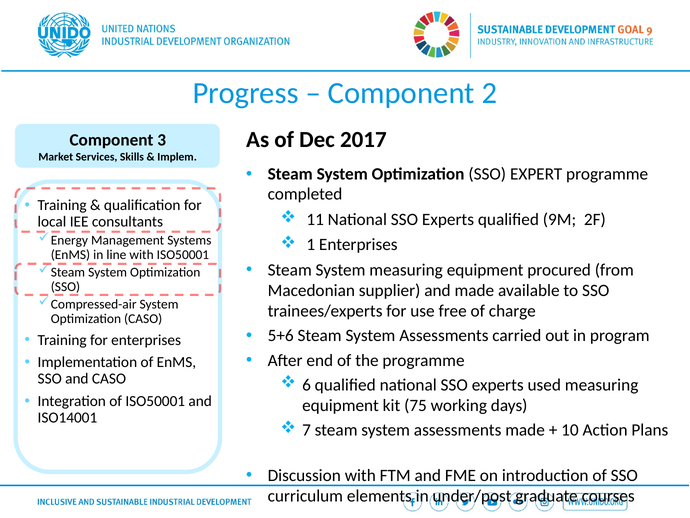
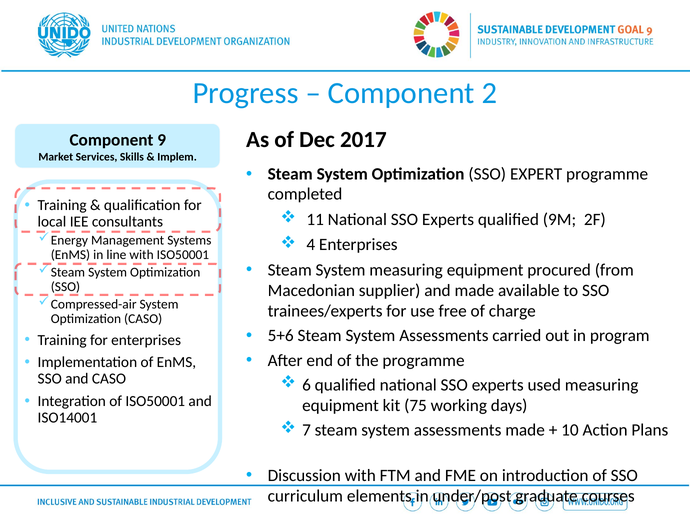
3: 3 -> 9 (162, 140)
1: 1 -> 4 (311, 245)
